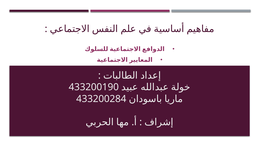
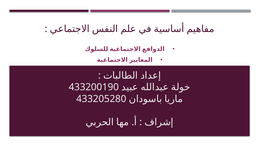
433200284: 433200284 -> 433205280 (101, 99)
